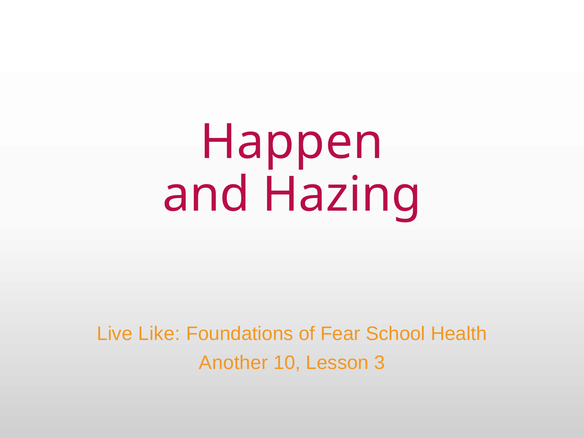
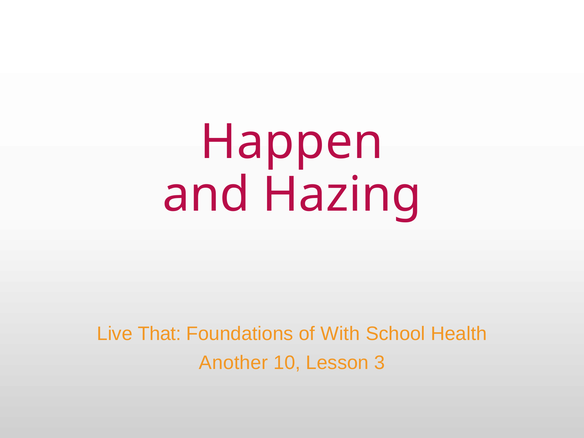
Like: Like -> That (159, 334)
Fear: Fear -> With (340, 334)
